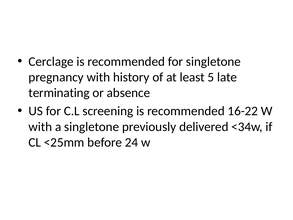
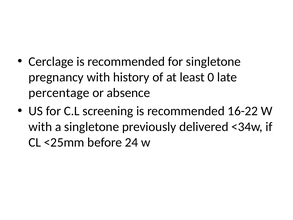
5: 5 -> 0 (211, 77)
terminating: terminating -> percentage (59, 93)
